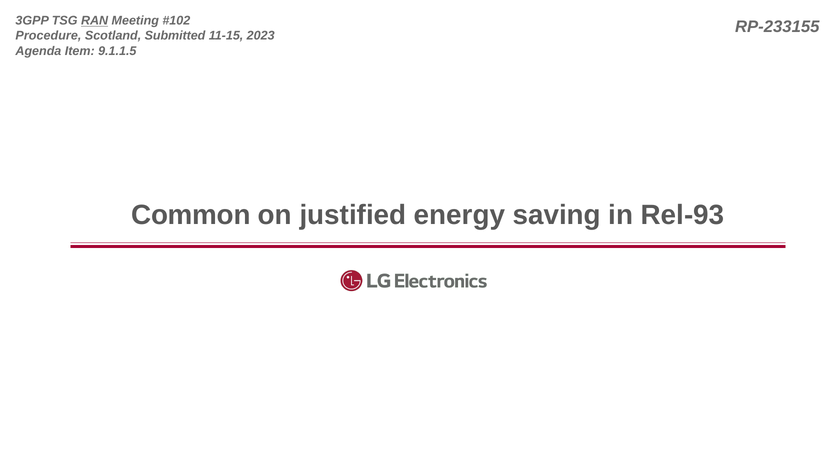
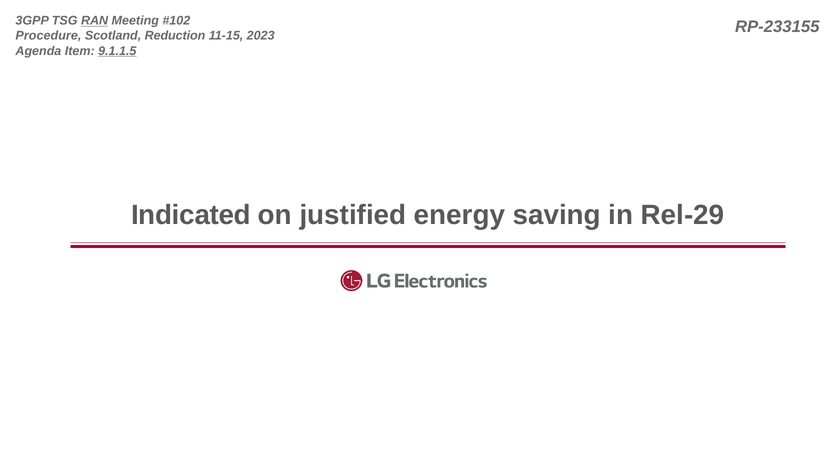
Submitted: Submitted -> Reduction (175, 36)
9.1.1.5 underline: none -> present (117, 51)
Common: Common -> Indicated (191, 215)
Rel-93: Rel-93 -> Rel-29 (683, 215)
